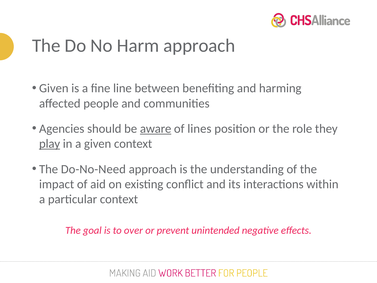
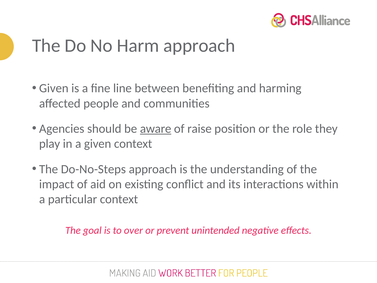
lines: lines -> raise (199, 129)
play underline: present -> none (50, 144)
Do-No-Need: Do-No-Need -> Do-No-Steps (93, 169)
